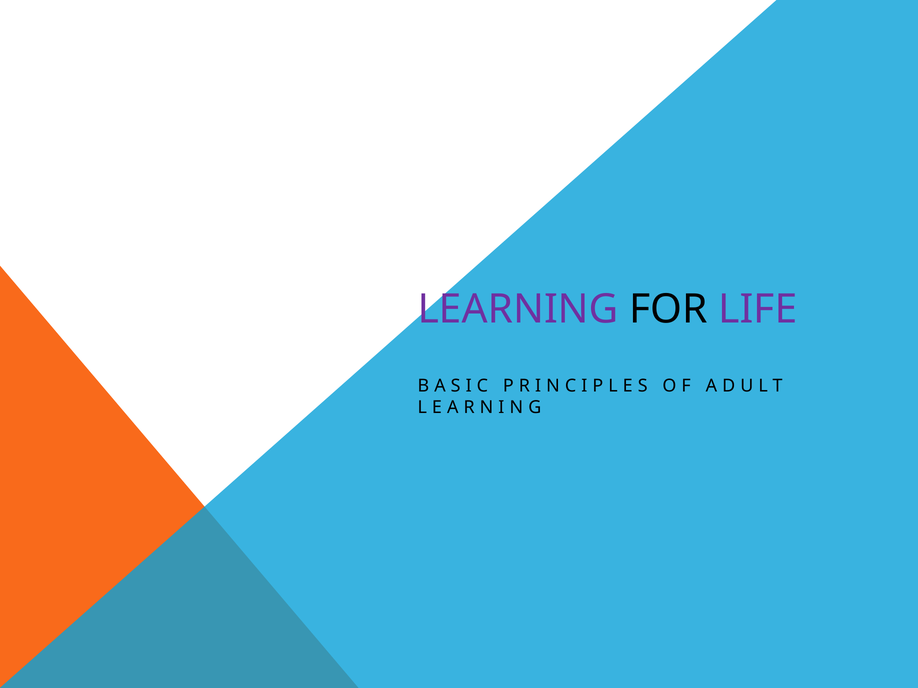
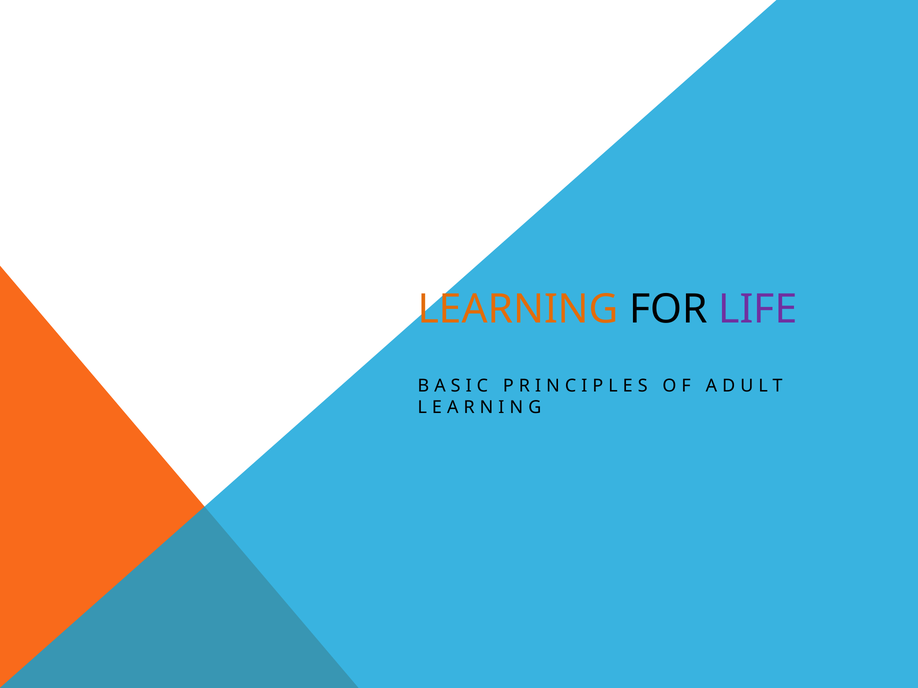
LEARNING colour: purple -> orange (518, 310)
